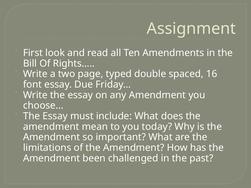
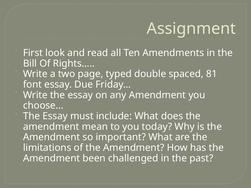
16: 16 -> 81 (212, 74)
